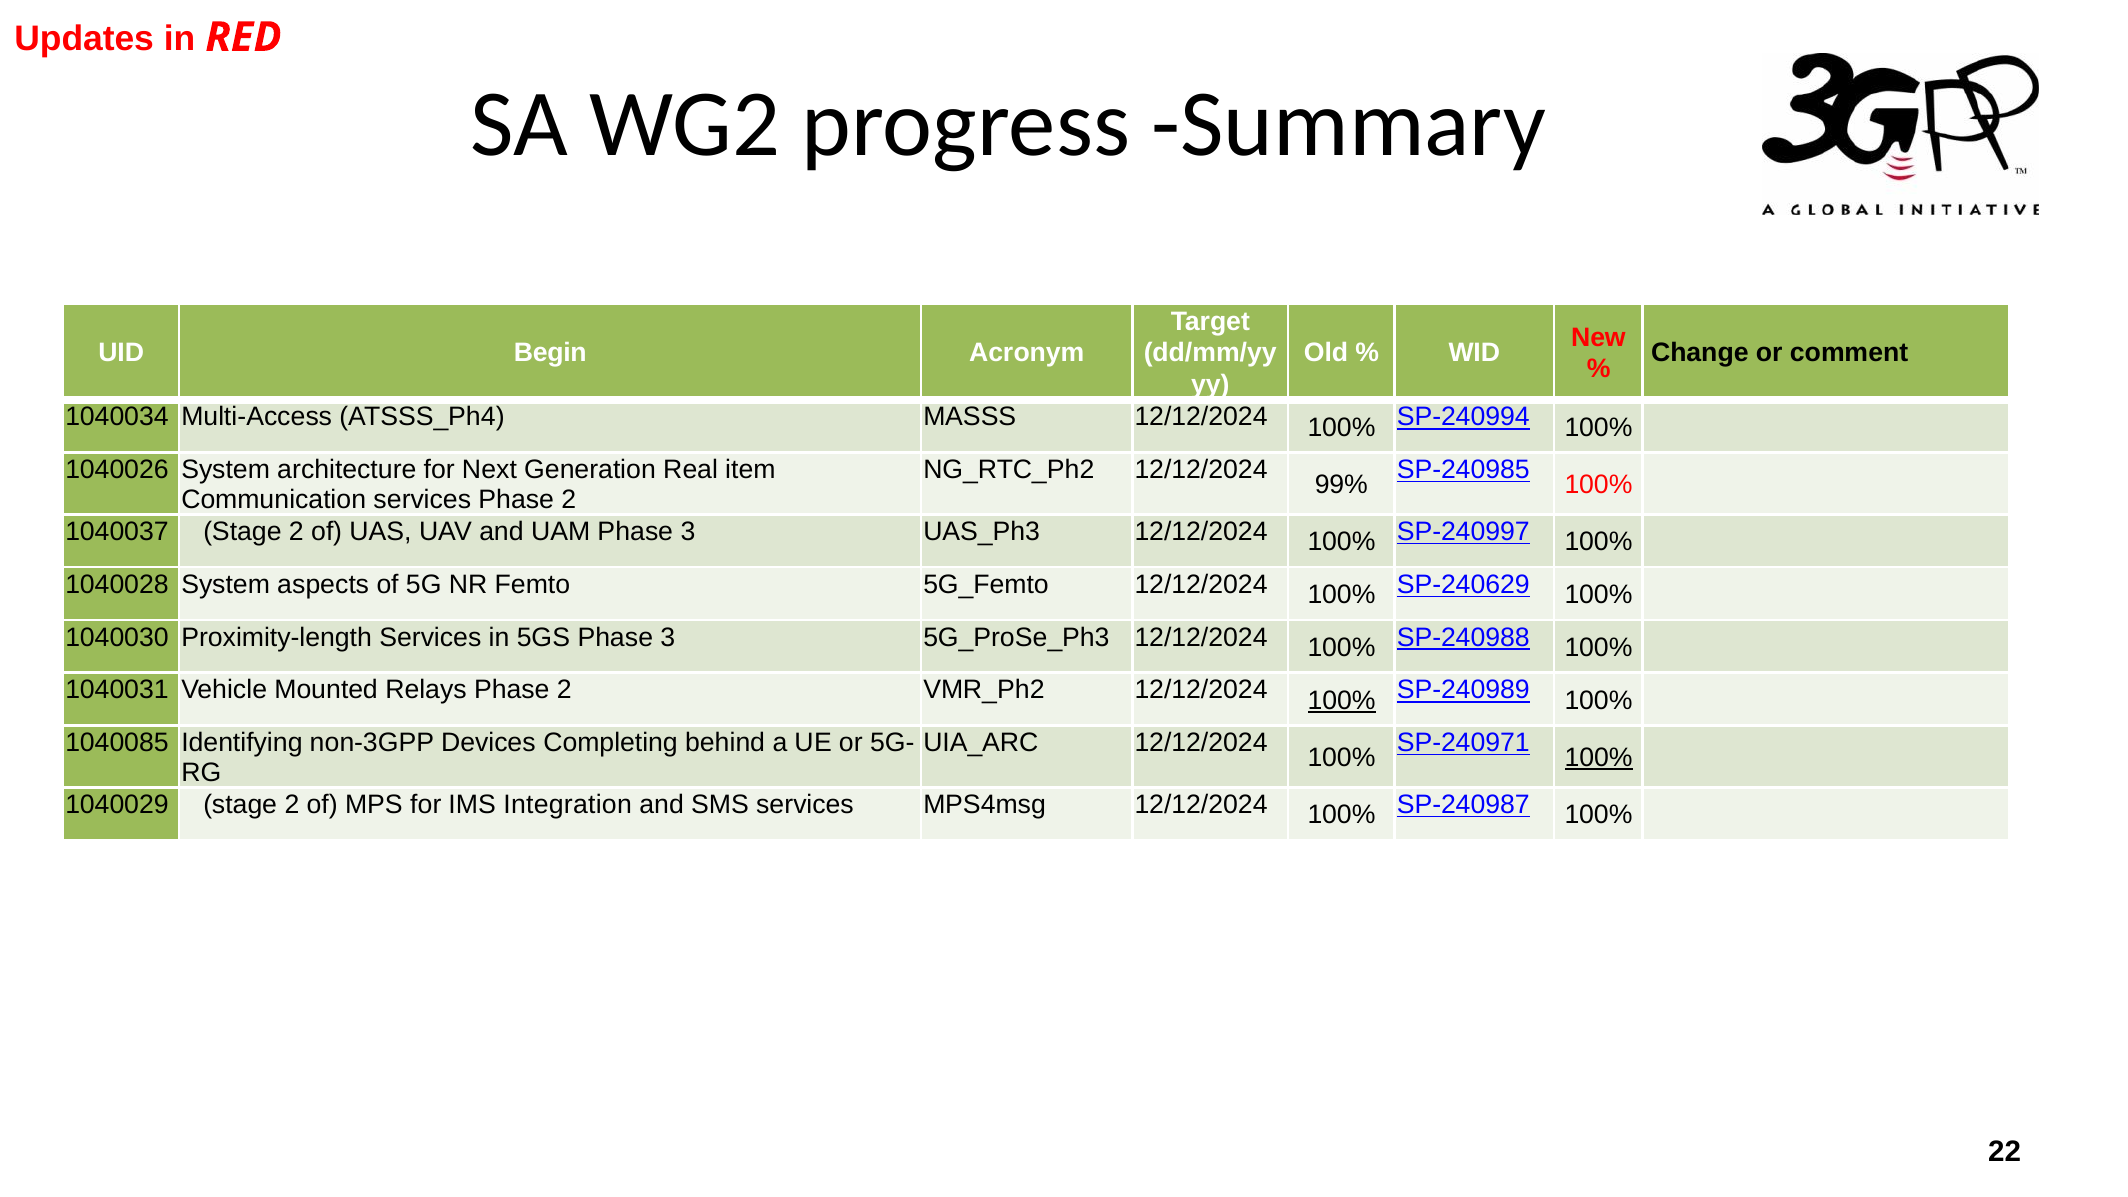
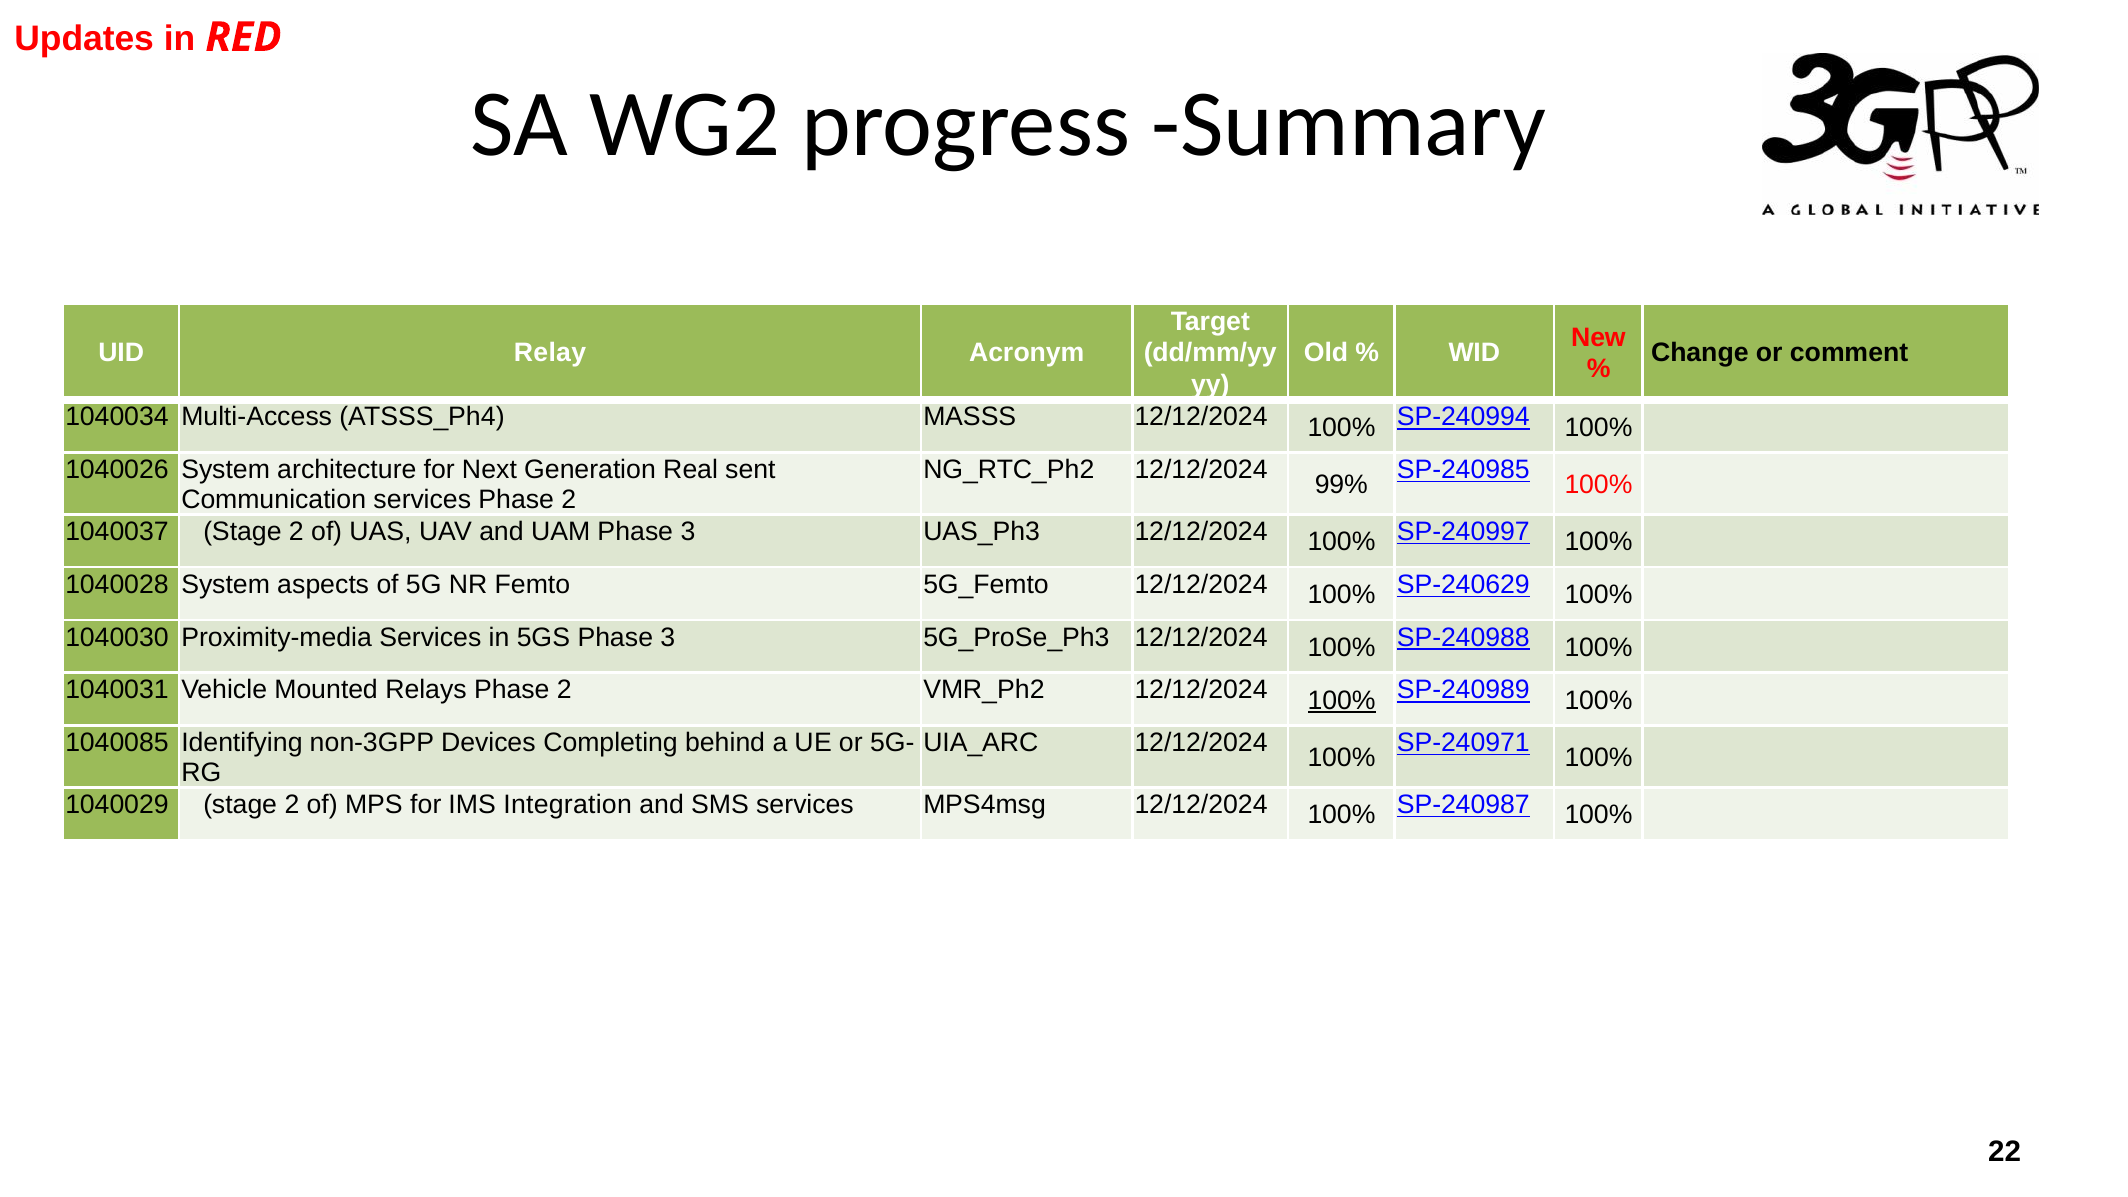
Begin: Begin -> Relay (550, 353)
item: item -> sent (750, 470)
Proximity-length: Proximity-length -> Proximity-media (277, 637)
100% underline: present -> none (1599, 758)
